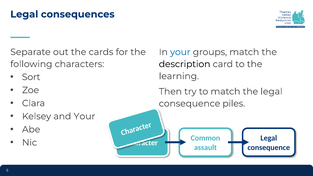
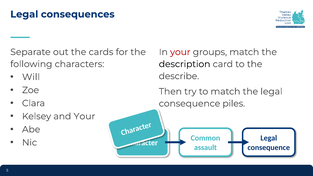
your colour: blue -> red (180, 52)
Sort: Sort -> Will (31, 77)
learning: learning -> describe (179, 76)
